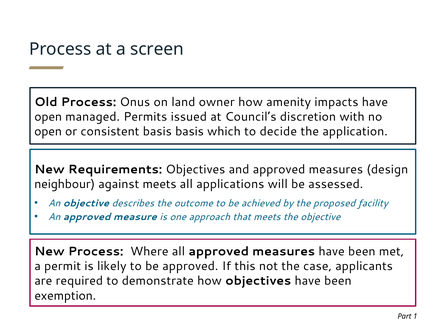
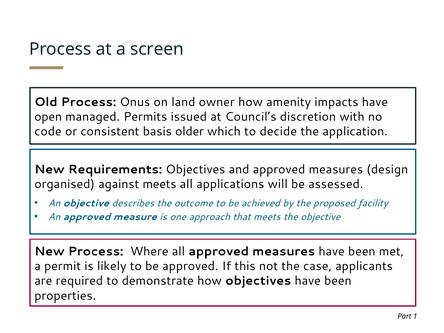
open: open -> code (48, 132)
basis basis: basis -> older (190, 132)
neighbour: neighbour -> organised (65, 184)
exemption: exemption -> properties (65, 296)
